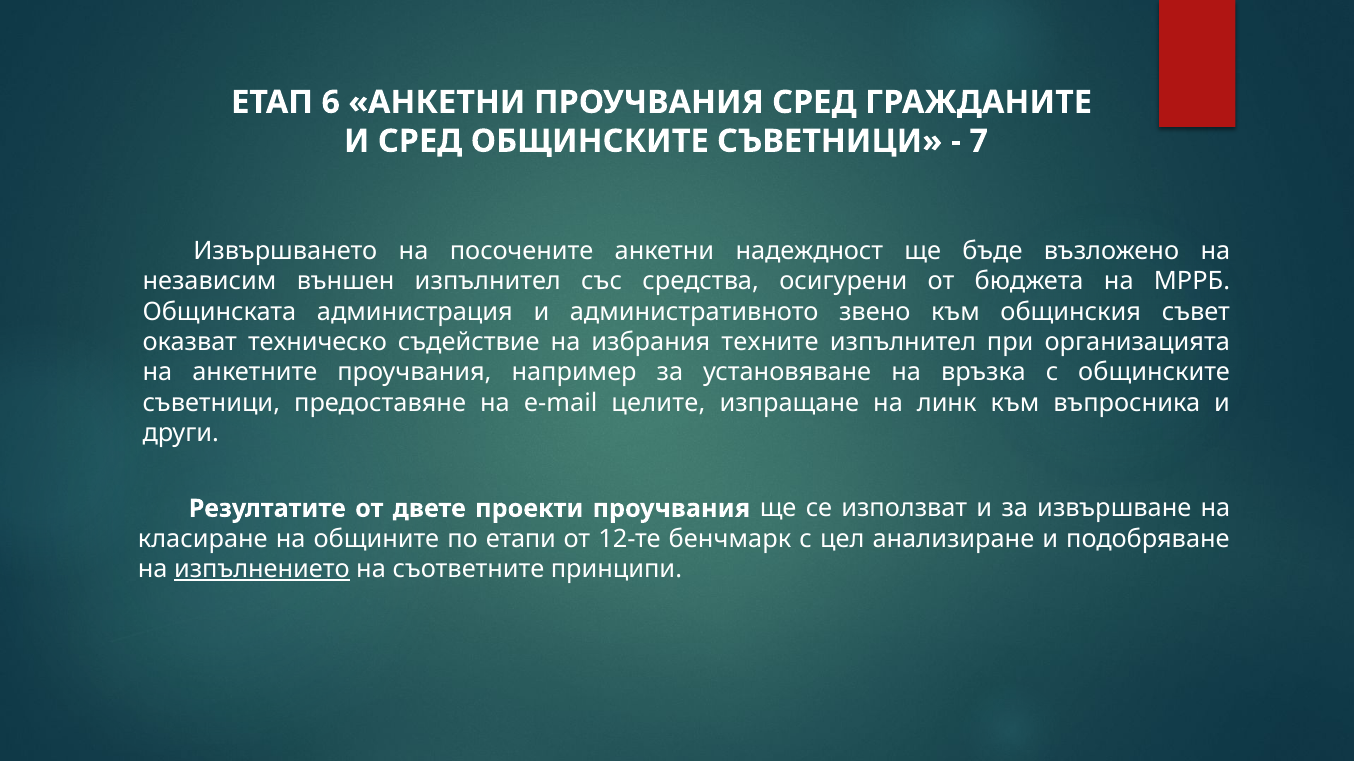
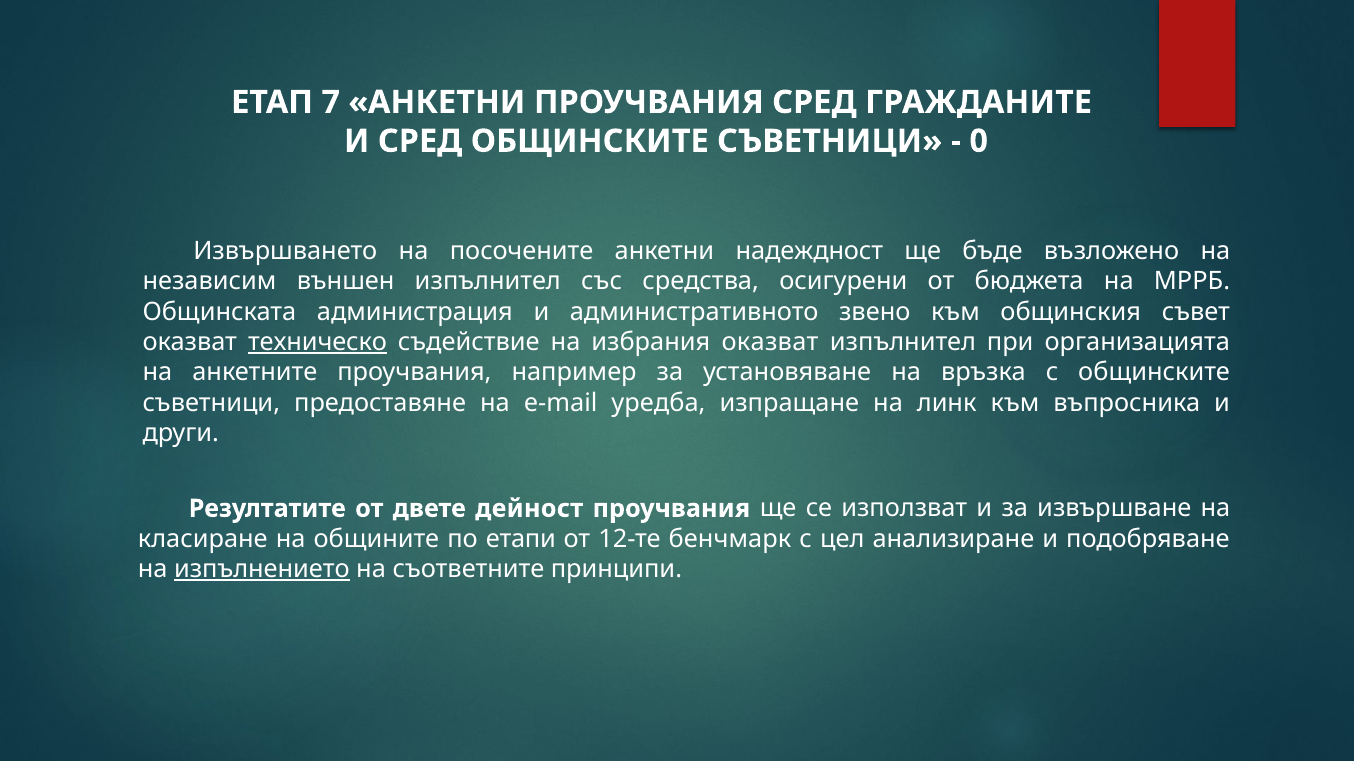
6: 6 -> 7 (331, 102)
7: 7 -> 0 (979, 141)
техническо underline: none -> present (318, 342)
избрания техните: техните -> оказват (770, 342)
целите: целите -> уредба (659, 403)
проекти: проекти -> дейност (529, 509)
